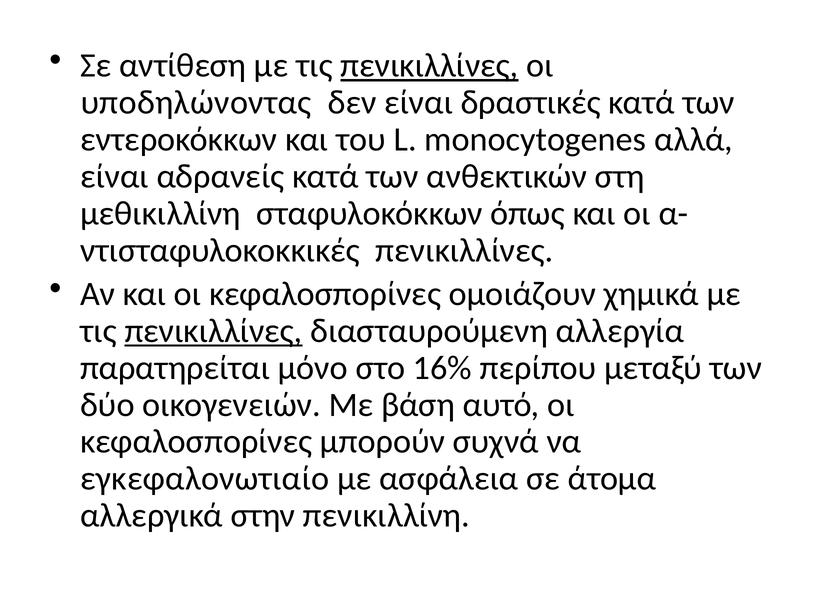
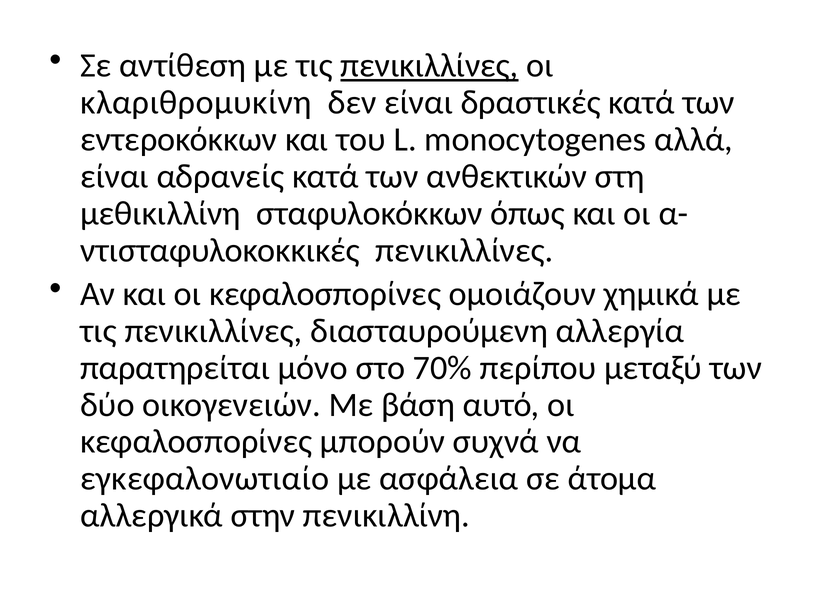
υποδηλώνοντας: υποδηλώνοντας -> κλαριθρομυκίνη (196, 103)
πενικιλλίνες underline: present -> none (213, 331)
16%: 16% -> 70% (442, 368)
